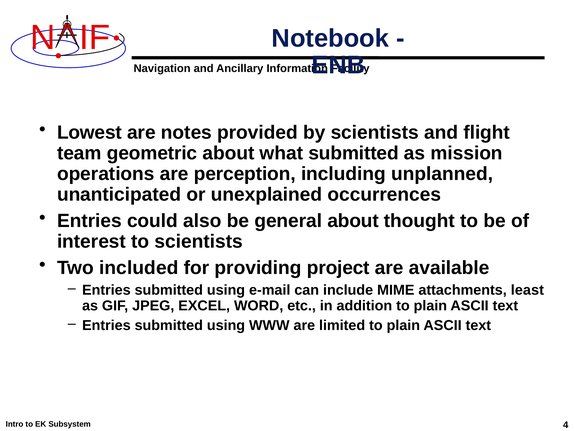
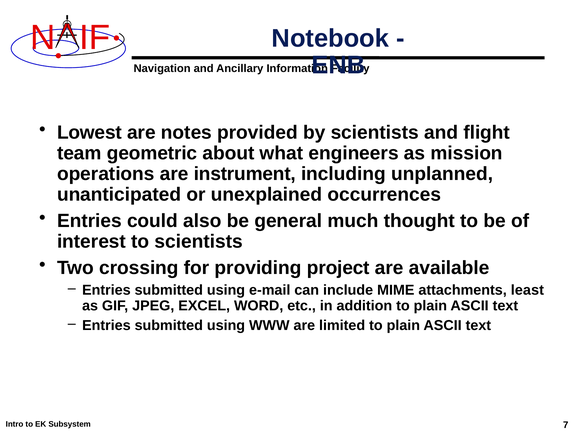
what submitted: submitted -> engineers (354, 153)
perception: perception -> instrument (245, 174)
general about: about -> much (353, 221)
included: included -> crossing (139, 268)
4: 4 -> 7 (566, 425)
